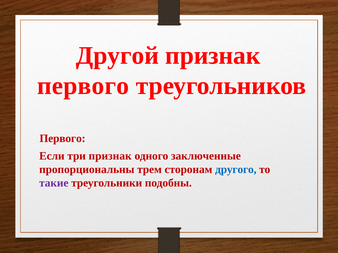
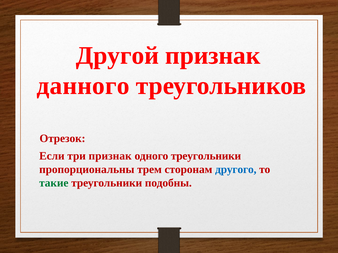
первого: первого -> данного (83, 86)
Первого: Первого -> Отрезок (62, 139)
одного заключенные: заключенные -> треугольники (206, 156)
такие colour: purple -> green (54, 183)
